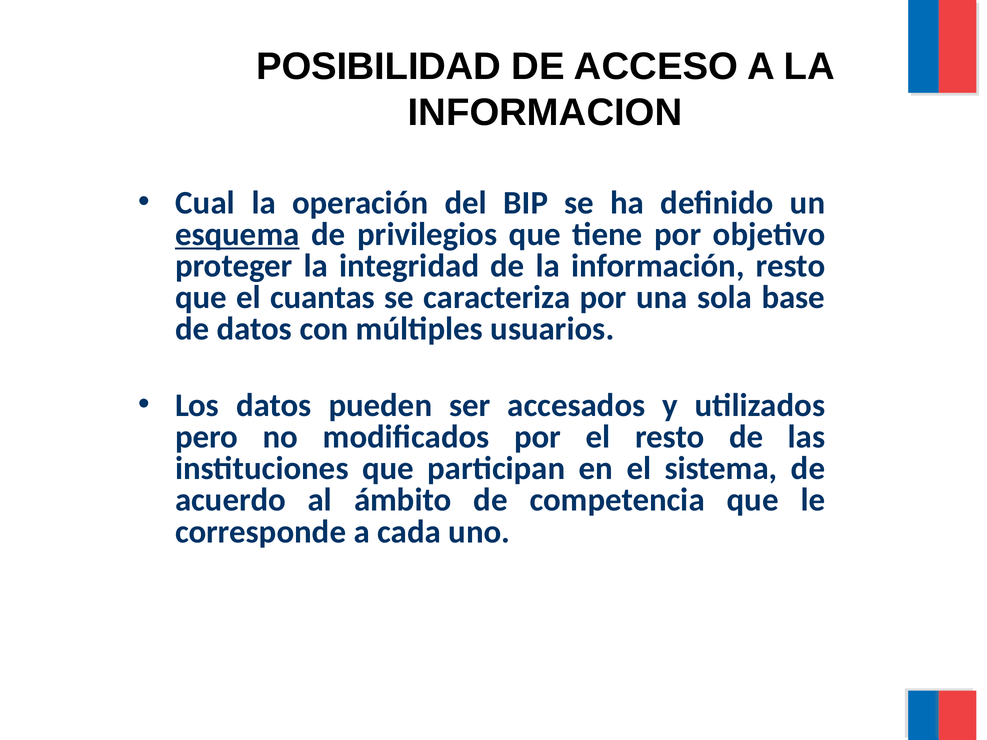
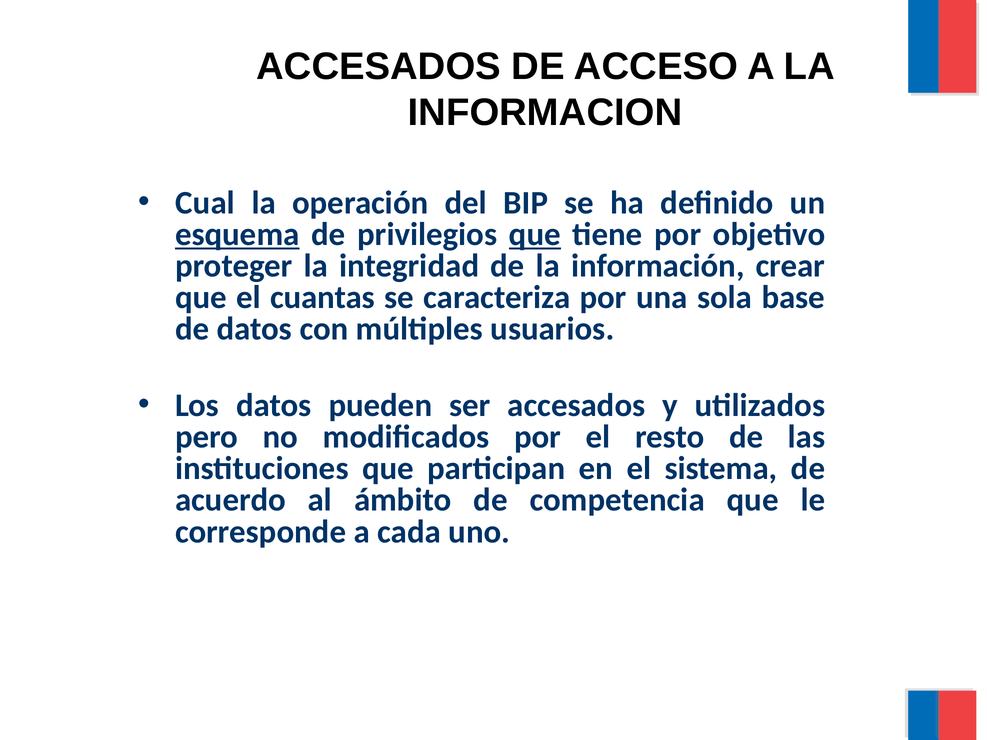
POSIBILIDAD: POSIBILIDAD -> ACCESADOS (379, 67)
que underline: none -> present (535, 234)
información resto: resto -> crear (790, 266)
